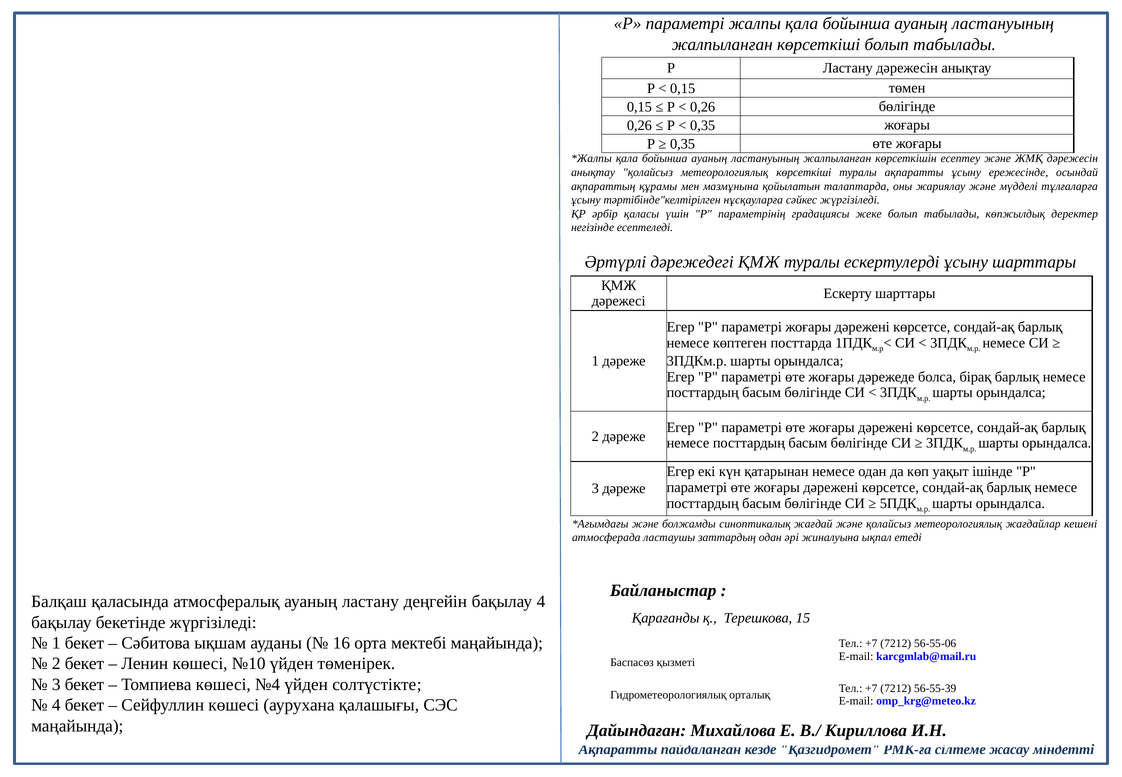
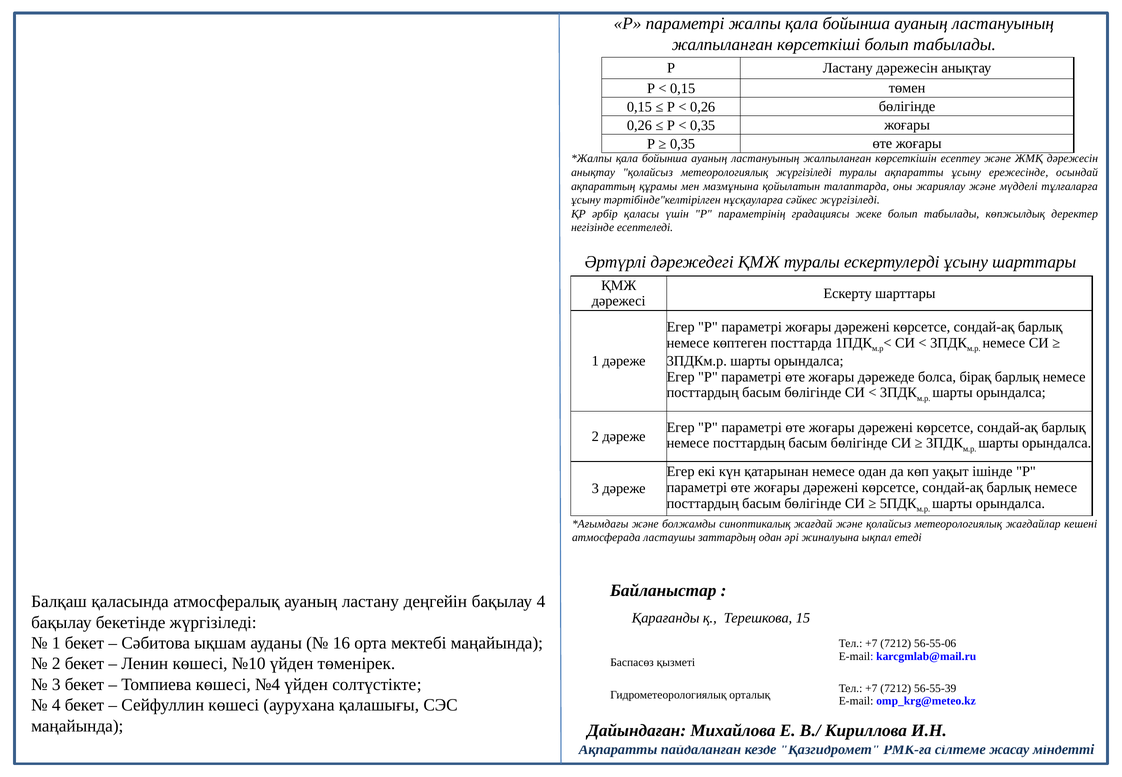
метеорологиялық көрсеткіші: көрсеткіші -> жүргізіледі (804, 172)
